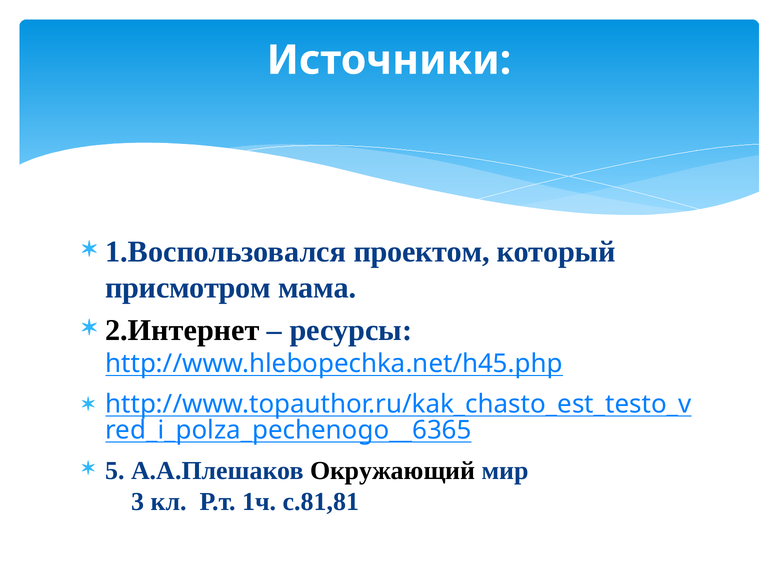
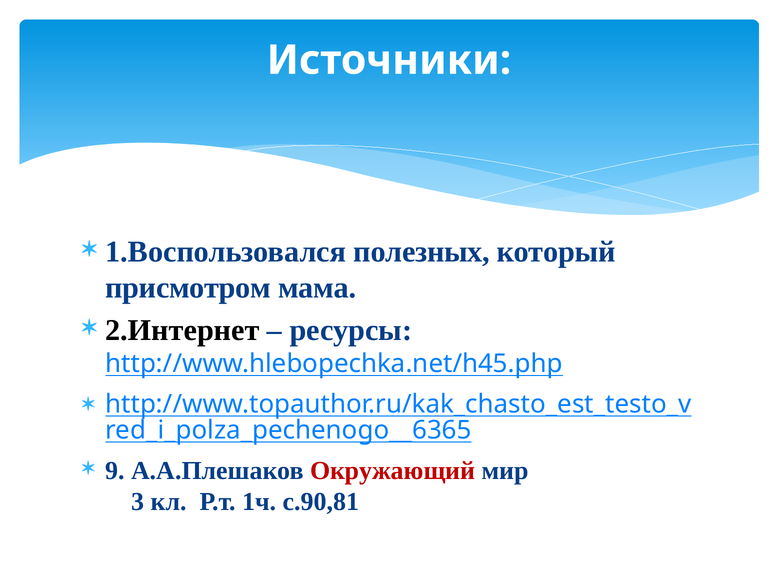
проектом: проектом -> полезных (422, 252)
5: 5 -> 9 (115, 471)
Окружающий colour: black -> red (393, 471)
с.81,81: с.81,81 -> с.90,81 (321, 502)
